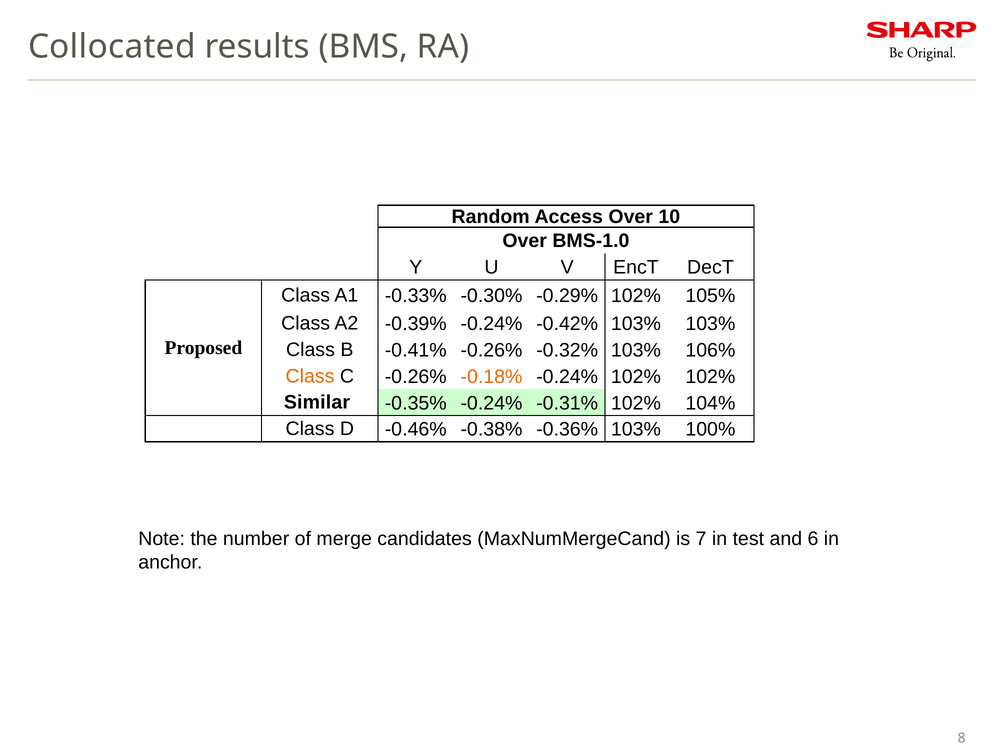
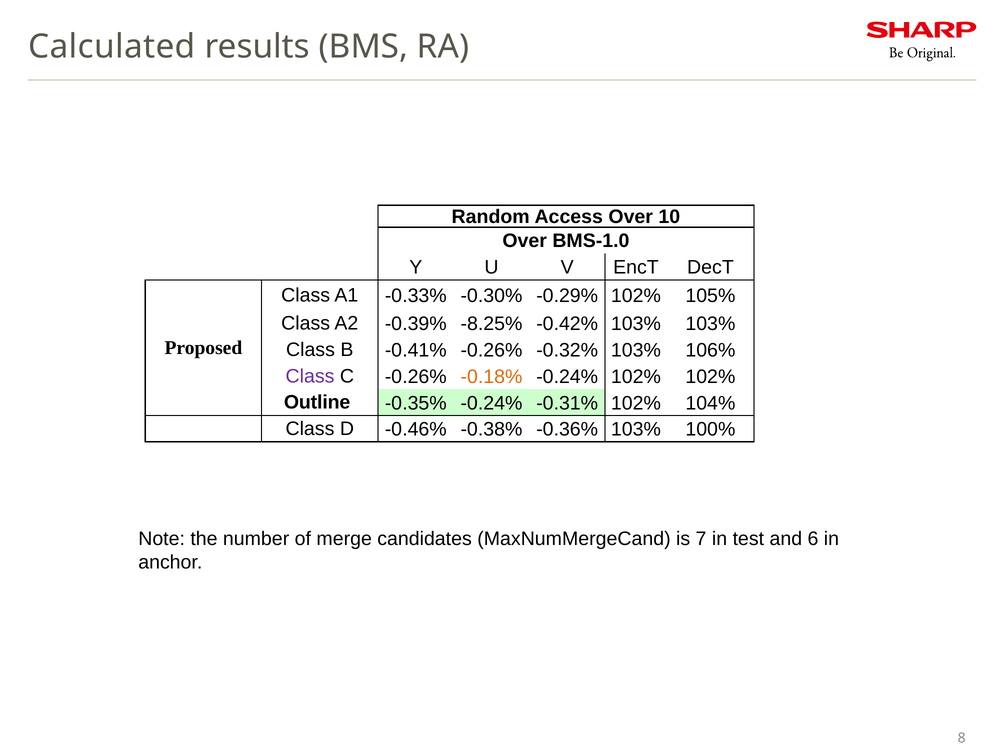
Collocated: Collocated -> Calculated (112, 46)
-0.39% -0.24%: -0.24% -> -8.25% (491, 324)
Class colour: orange -> purple (310, 376)
Similar: Similar -> Outline (317, 403)
